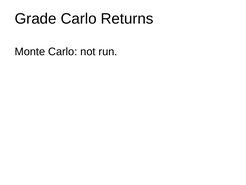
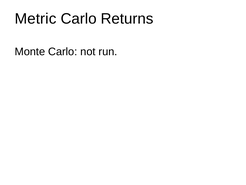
Grade: Grade -> Metric (36, 19)
